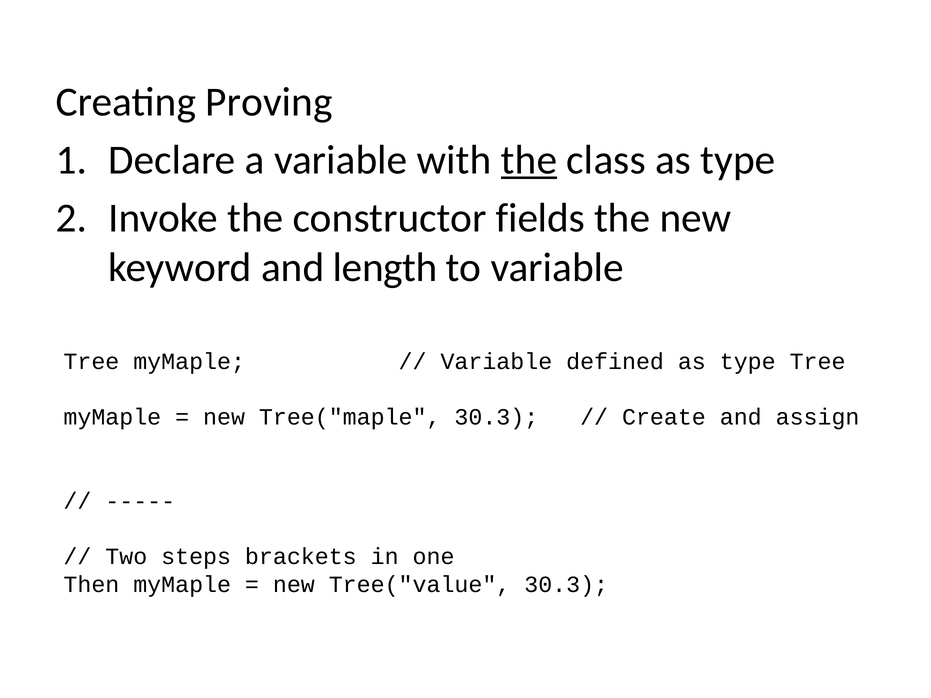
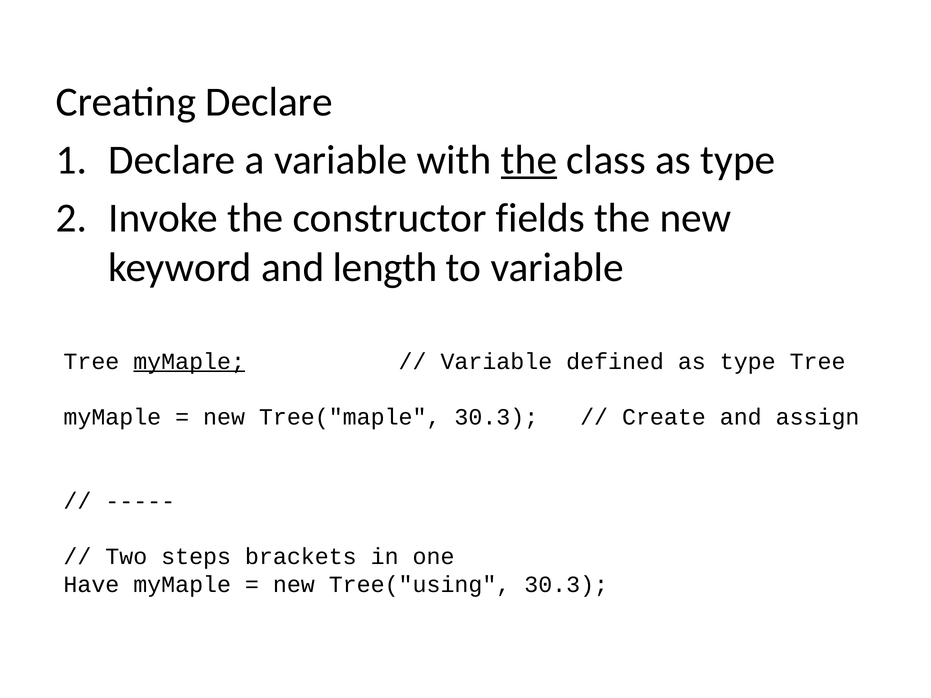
Creating Proving: Proving -> Declare (269, 102)
myMaple underline: none -> present (189, 361)
Then: Then -> Have (91, 585)
Tree("value: Tree("value -> Tree("using (420, 585)
